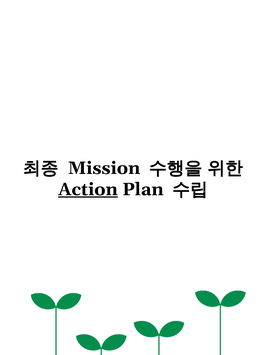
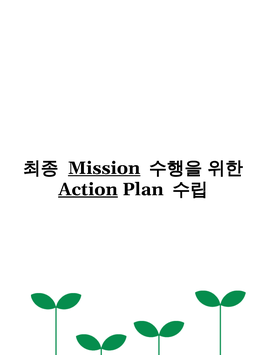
Mission underline: none -> present (104, 168)
